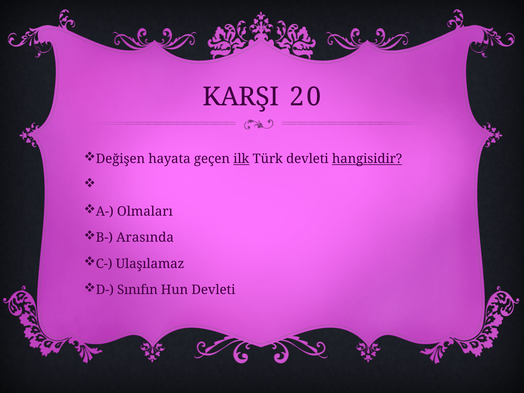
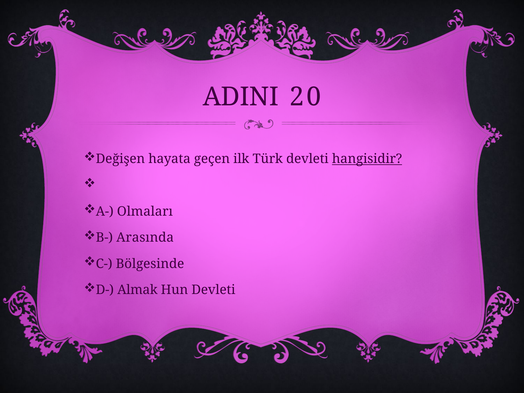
KARŞI: KARŞI -> ADINI (241, 97)
ilk underline: present -> none (241, 159)
Ulaşılamaz: Ulaşılamaz -> Bölgesinde (150, 264)
Sınıfın: Sınıfın -> Almak (137, 290)
